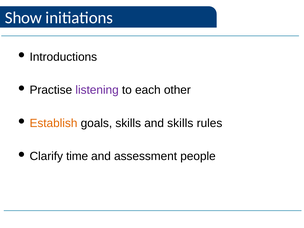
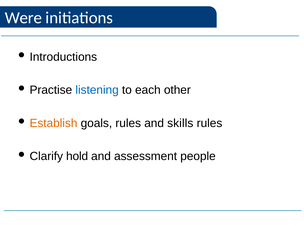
Show: Show -> Were (23, 18)
listening colour: purple -> blue (97, 90)
goals skills: skills -> rules (128, 123)
time: time -> hold (77, 156)
